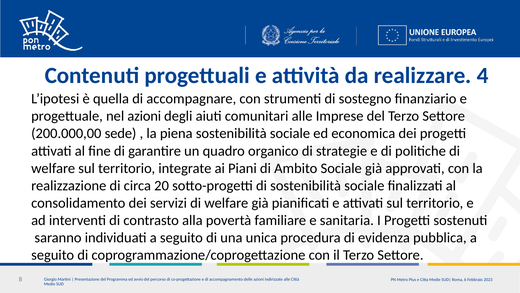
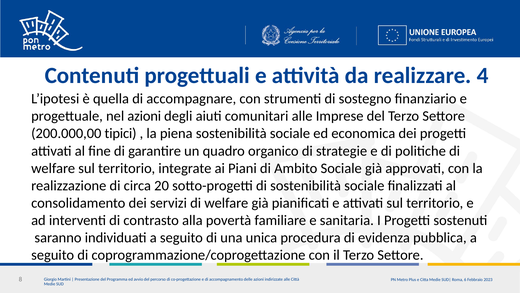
sede: sede -> tipici (121, 133)
